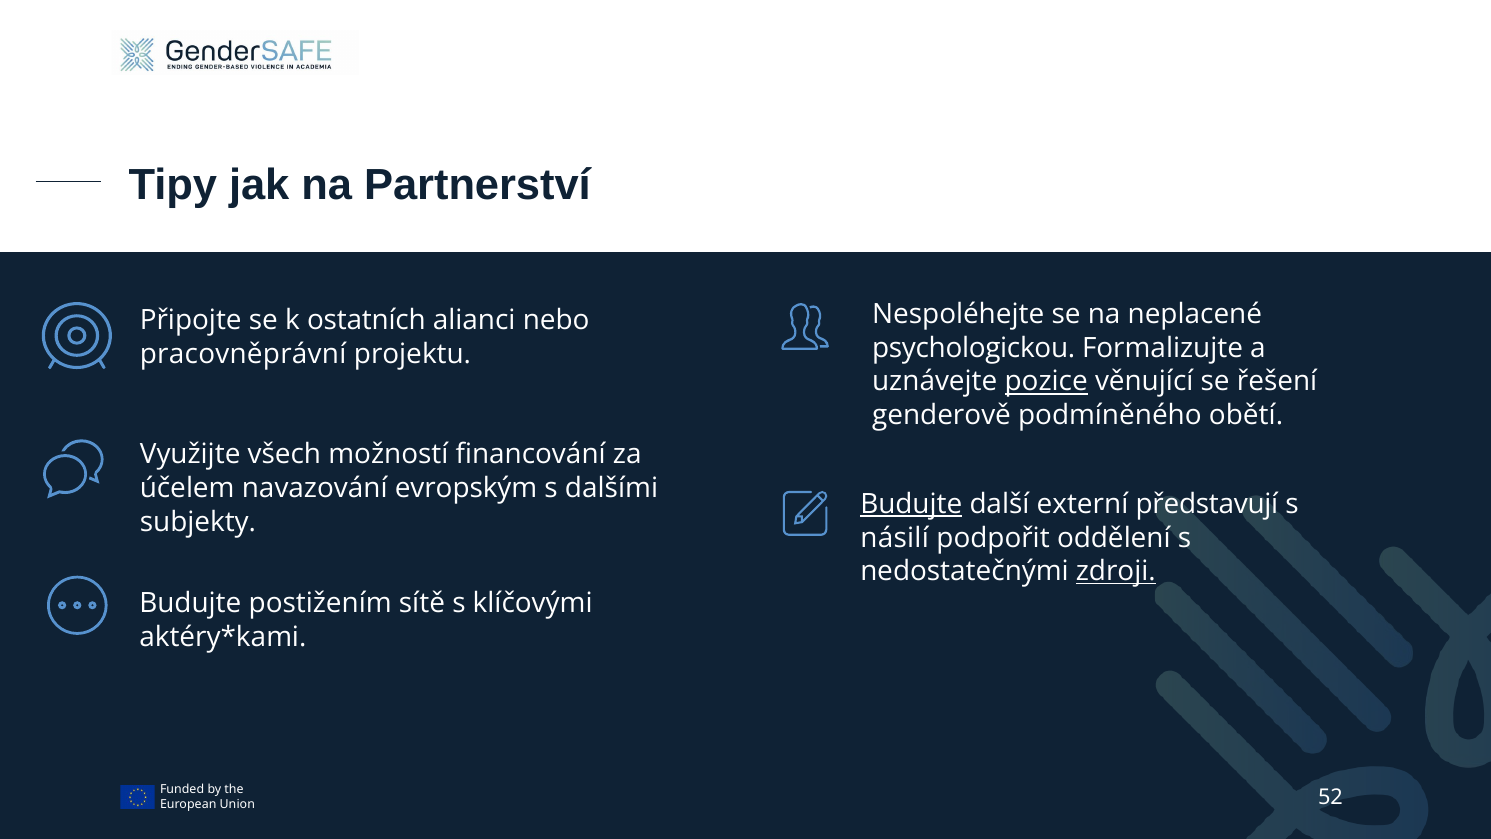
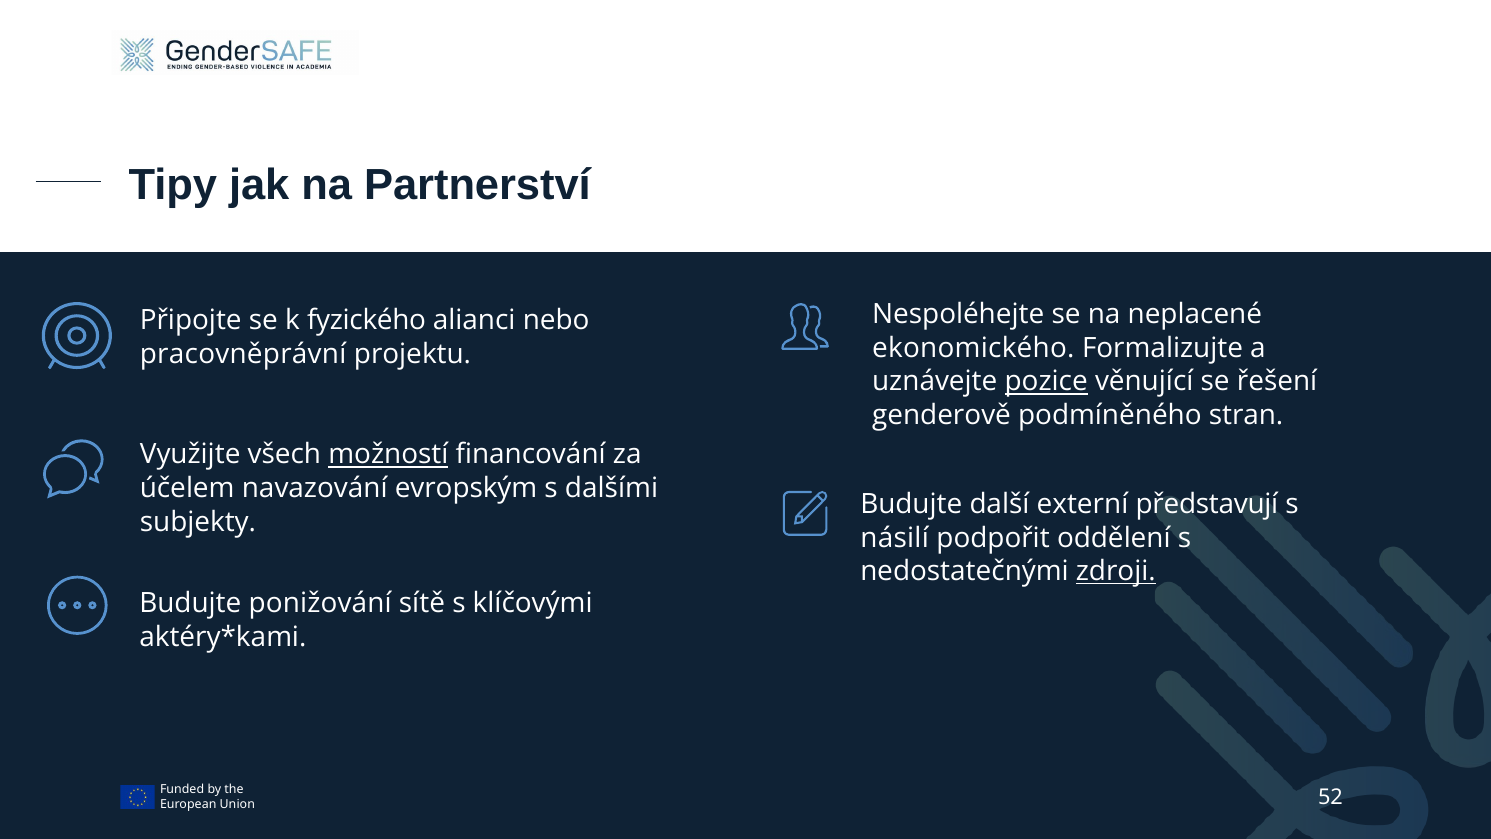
ostatních: ostatních -> fyzického (366, 320)
psychologickou: psychologickou -> ekonomického (973, 348)
obětí: obětí -> stran (1246, 415)
možností underline: none -> present (388, 455)
Budujte underline: present -> none (911, 504)
postižením: postižením -> ponižování (320, 603)
